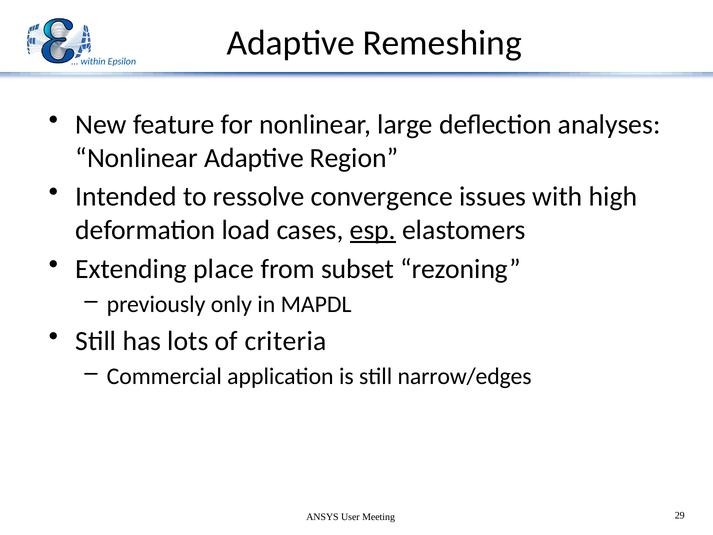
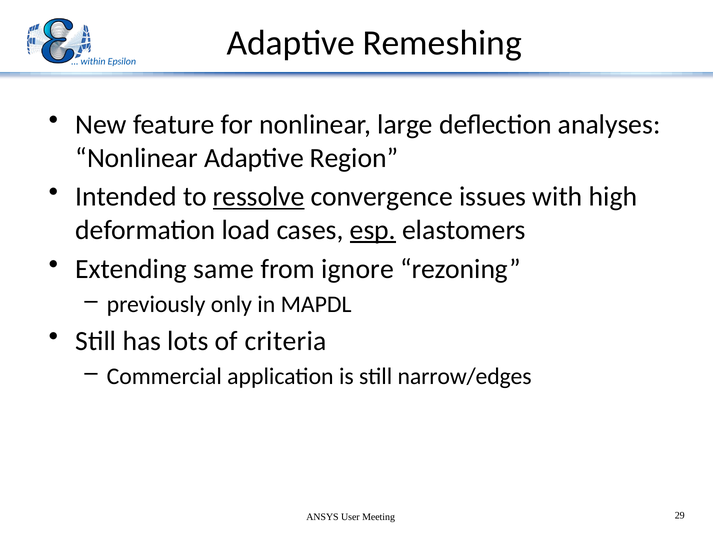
ressolve underline: none -> present (259, 197)
place: place -> same (224, 269)
subset: subset -> ignore (358, 269)
